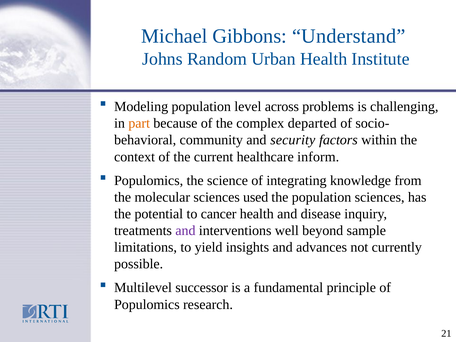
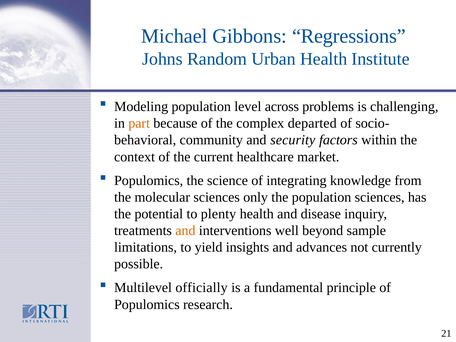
Understand: Understand -> Regressions (349, 36)
inform: inform -> market (318, 157)
used: used -> only (256, 197)
cancer: cancer -> plenty (219, 214)
and colour: purple -> orange (185, 231)
successor: successor -> officially (202, 288)
